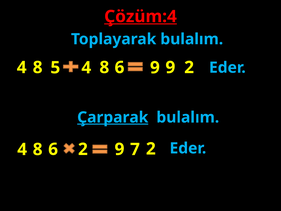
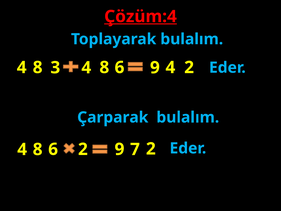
5: 5 -> 3 (55, 68)
9 9: 9 -> 4 (170, 67)
Çarparak underline: present -> none (113, 117)
